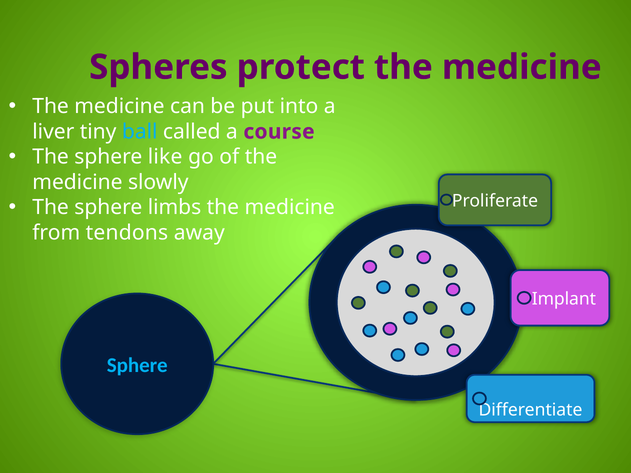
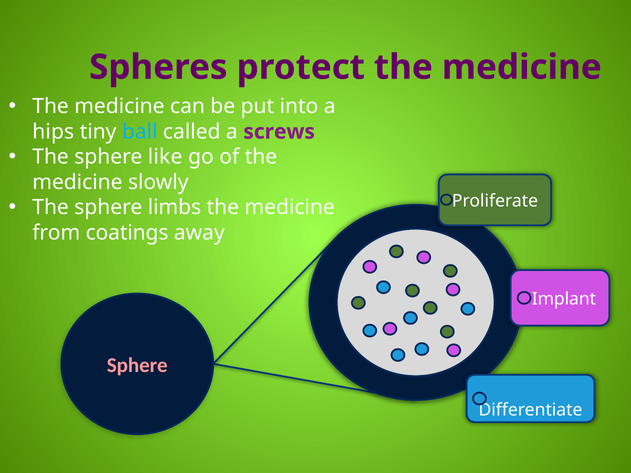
liver: liver -> hips (53, 132)
course: course -> screws (279, 132)
tendons: tendons -> coatings (127, 233)
Sphere colour: light blue -> pink (137, 365)
